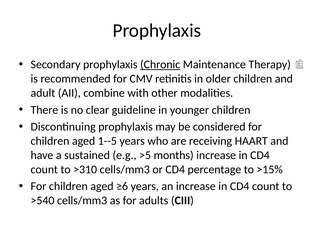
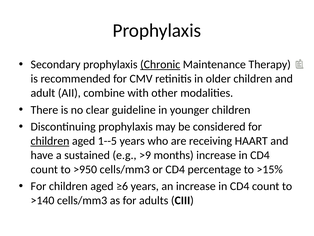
children underline: none -> present (50, 141)
>5: >5 -> >9 (145, 155)
>310: >310 -> >950 (85, 169)
>540: >540 -> >140 (42, 200)
